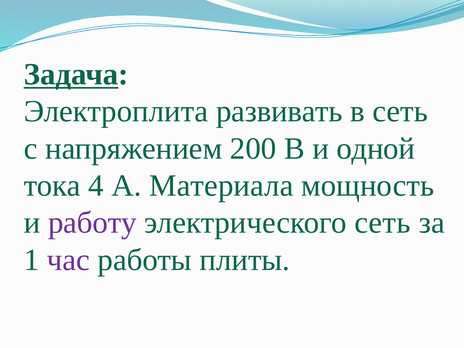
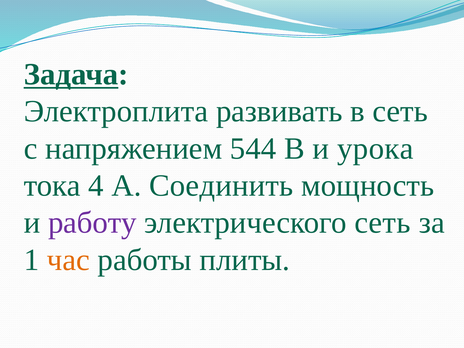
200: 200 -> 544 (253, 149)
одной: одной -> урока (375, 149)
Материала: Материала -> Соединить (221, 186)
час colour: purple -> orange (68, 260)
